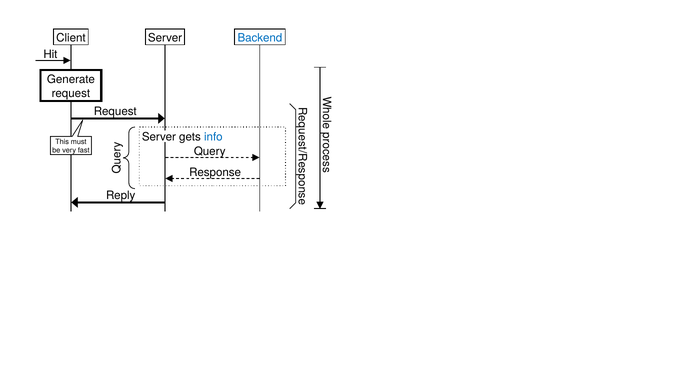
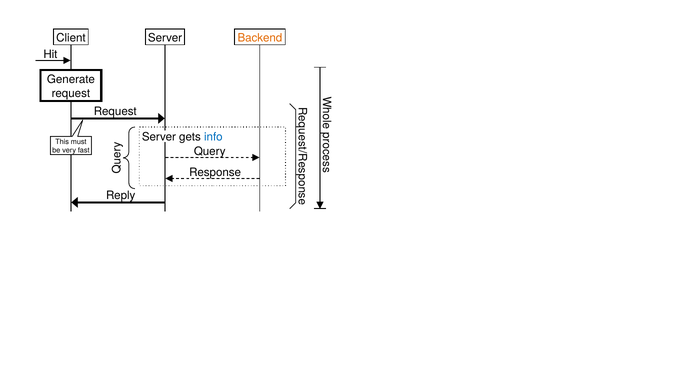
Backend colour: blue -> orange (260, 38)
